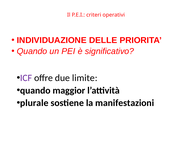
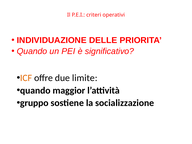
ICF colour: purple -> orange (26, 78)
plurale: plurale -> gruppo (34, 103)
manifestazioni: manifestazioni -> socializzazione (125, 103)
